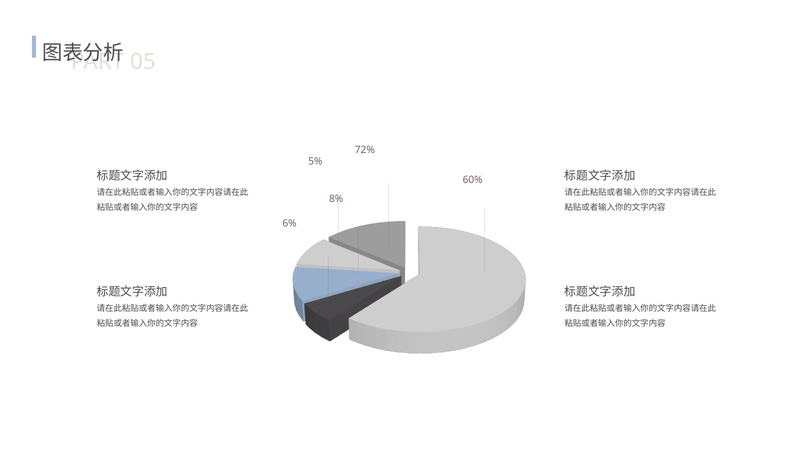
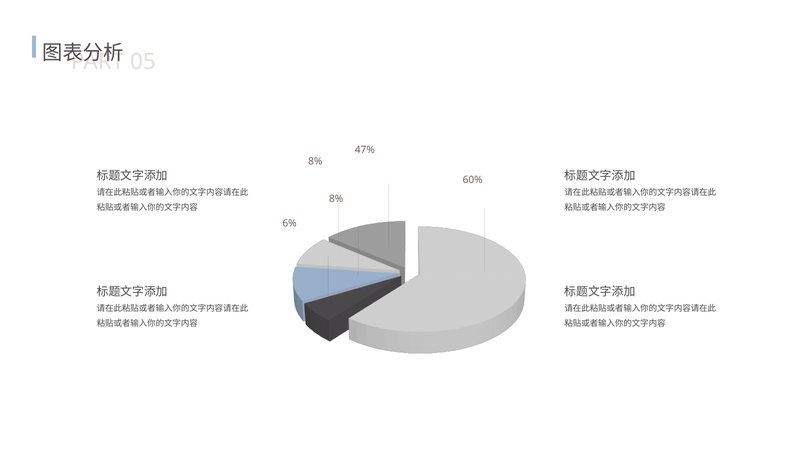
72%: 72% -> 47% (365, 150)
5%: 5% -> 8% (315, 162)
